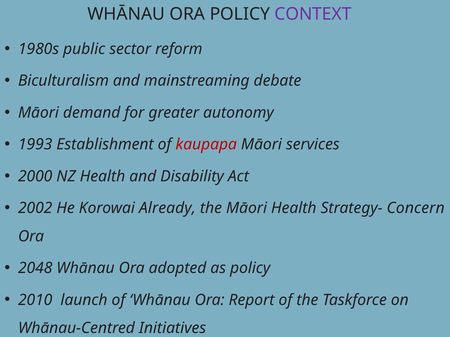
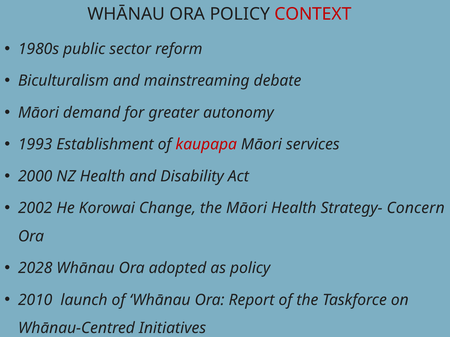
CONTEXT colour: purple -> red (313, 14)
Already: Already -> Change (167, 208)
2048: 2048 -> 2028 (35, 268)
